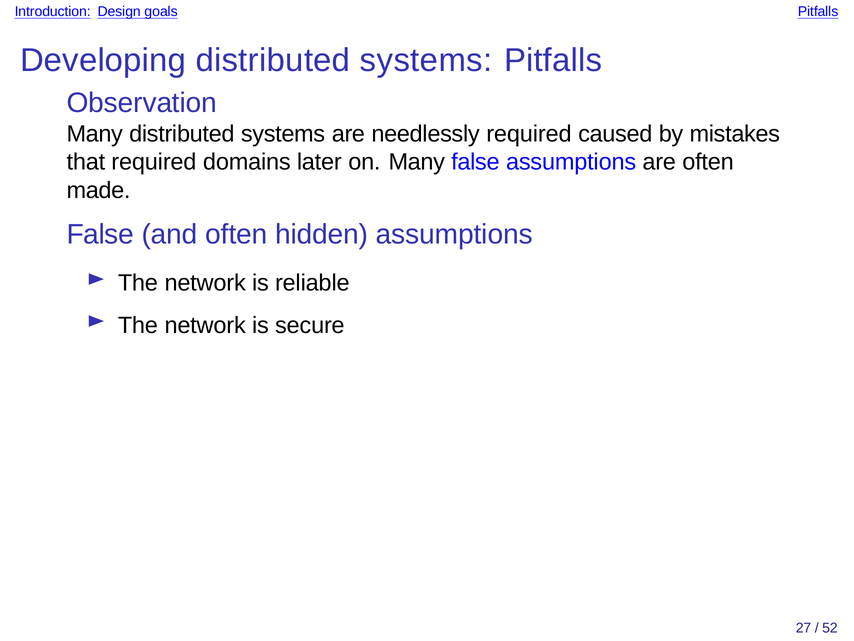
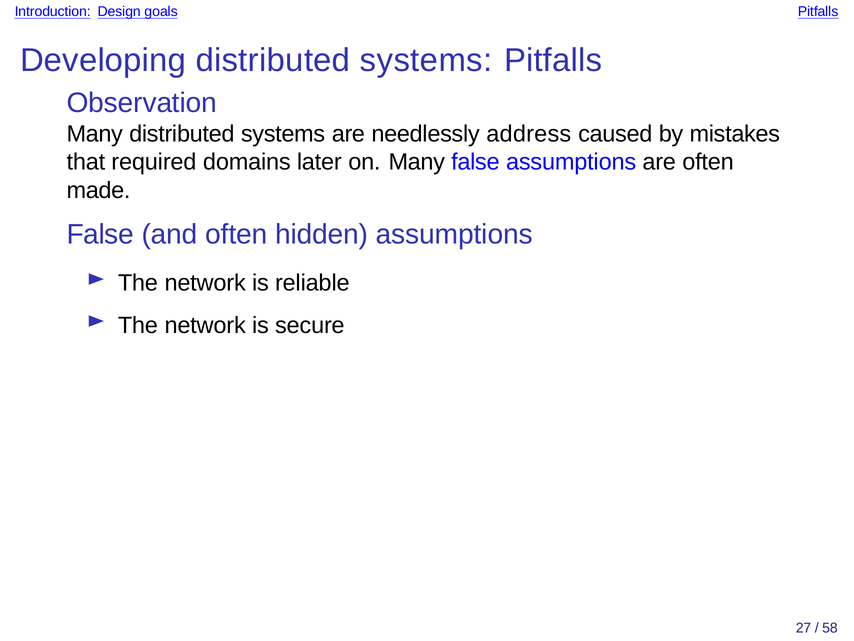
needlessly required: required -> address (529, 134)
52: 52 -> 58 (830, 628)
